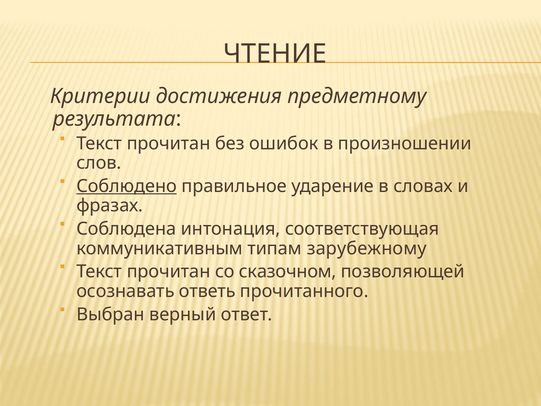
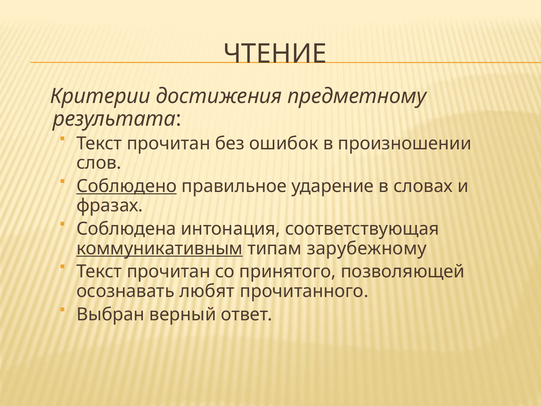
коммуникативным underline: none -> present (160, 248)
сказочном: сказочном -> принятого (288, 271)
ответь: ответь -> любят (207, 291)
